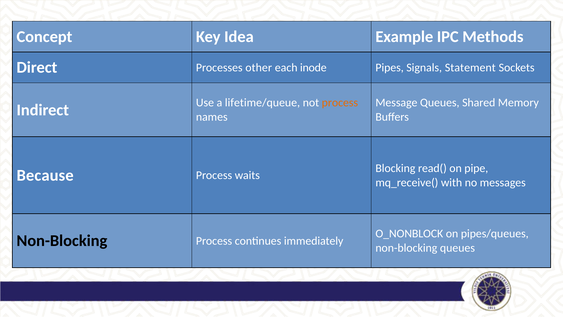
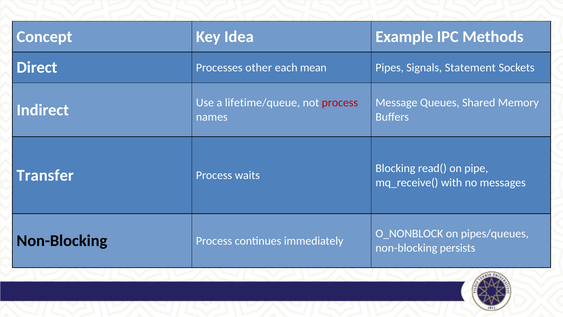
inode: inode -> mean (313, 67)
process colour: orange -> red (340, 103)
Because: Because -> Transfer (45, 175)
non-blocking queues: queues -> persists (458, 248)
